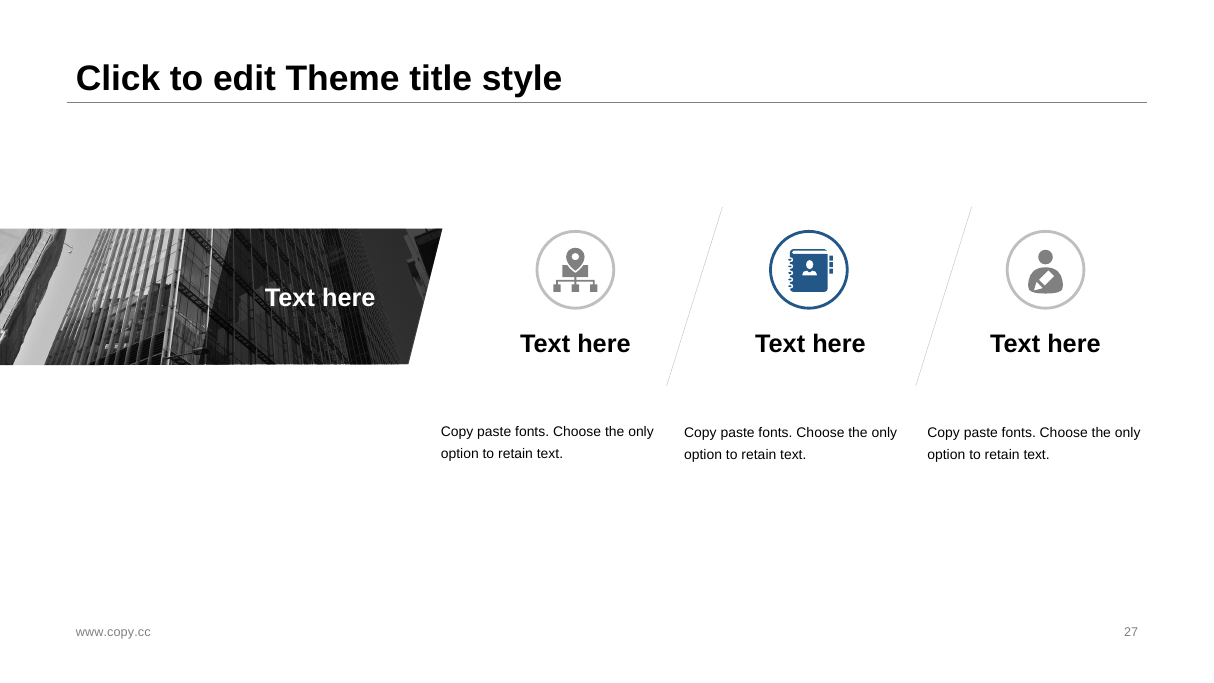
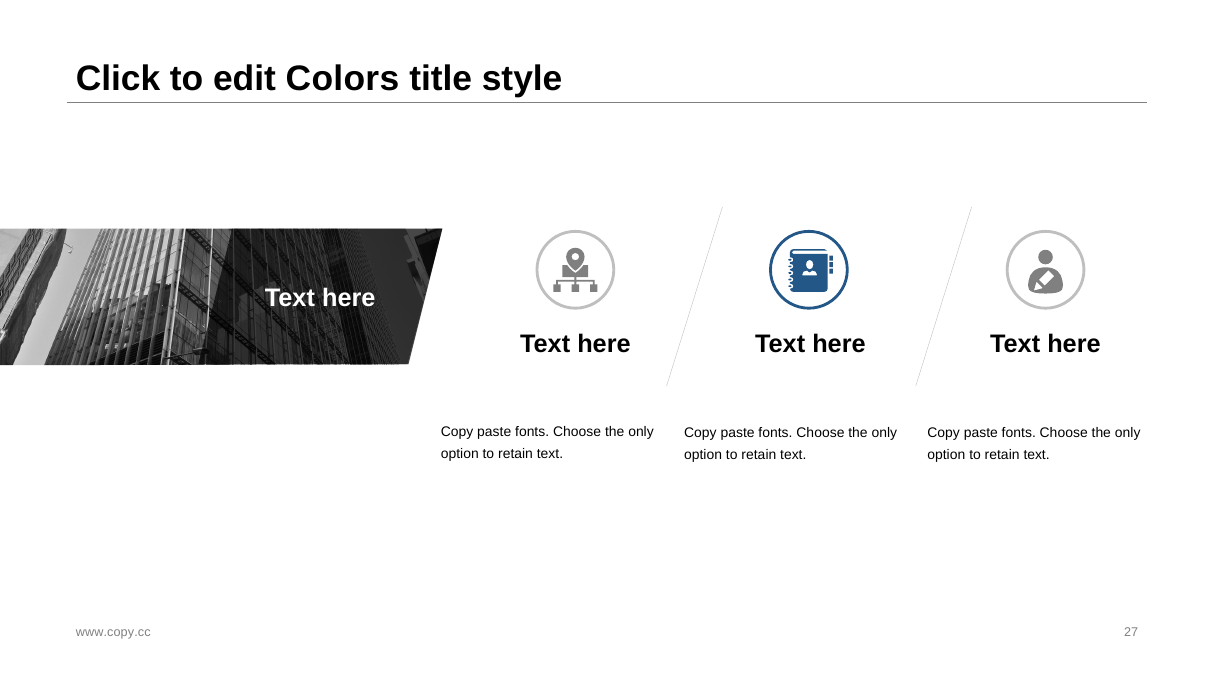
Theme: Theme -> Colors (342, 79)
